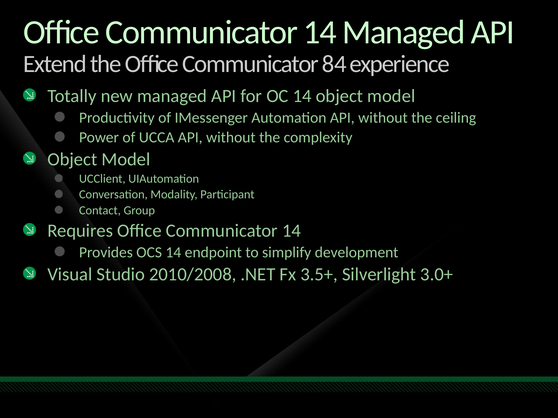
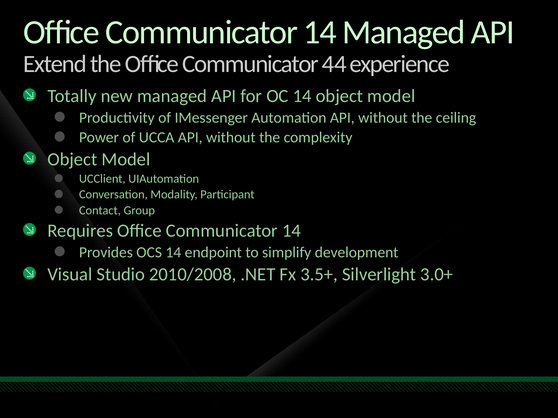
84: 84 -> 44 (334, 64)
